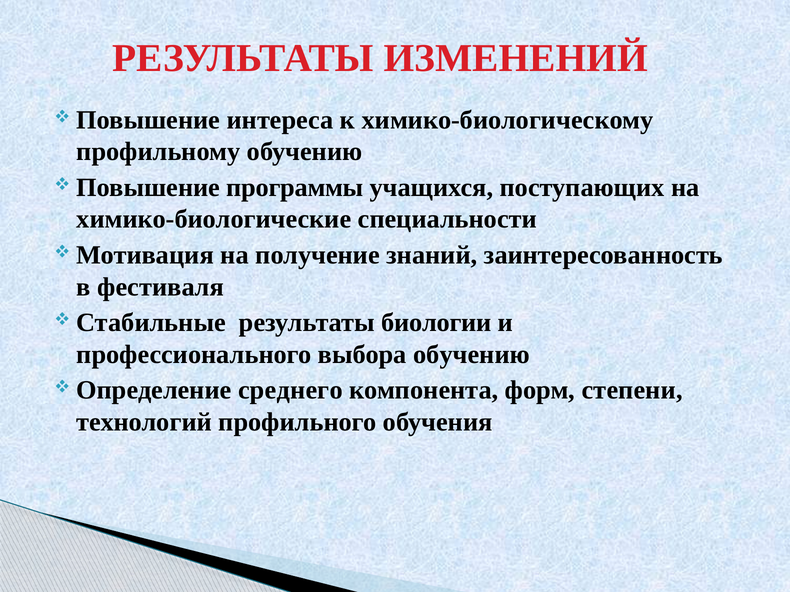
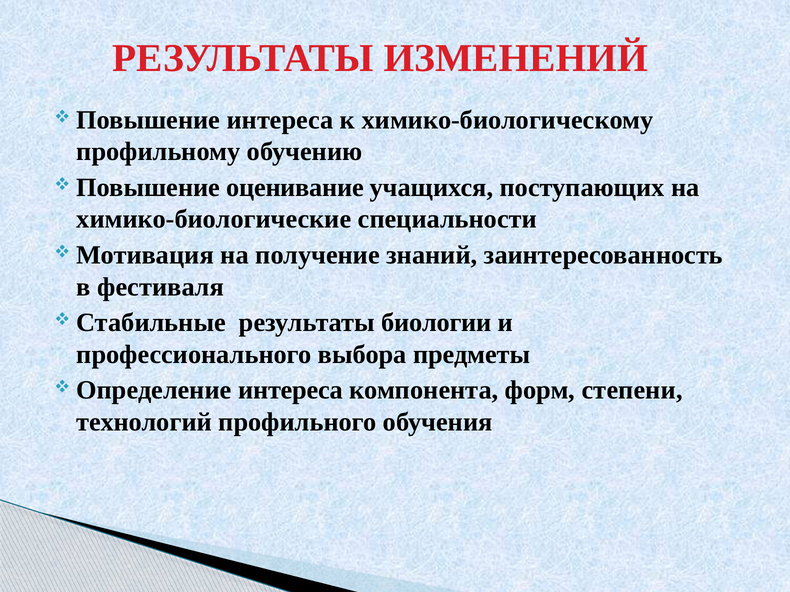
программы: программы -> оценивание (295, 188)
выбора обучению: обучению -> предметы (472, 355)
Определение среднего: среднего -> интереса (291, 391)
